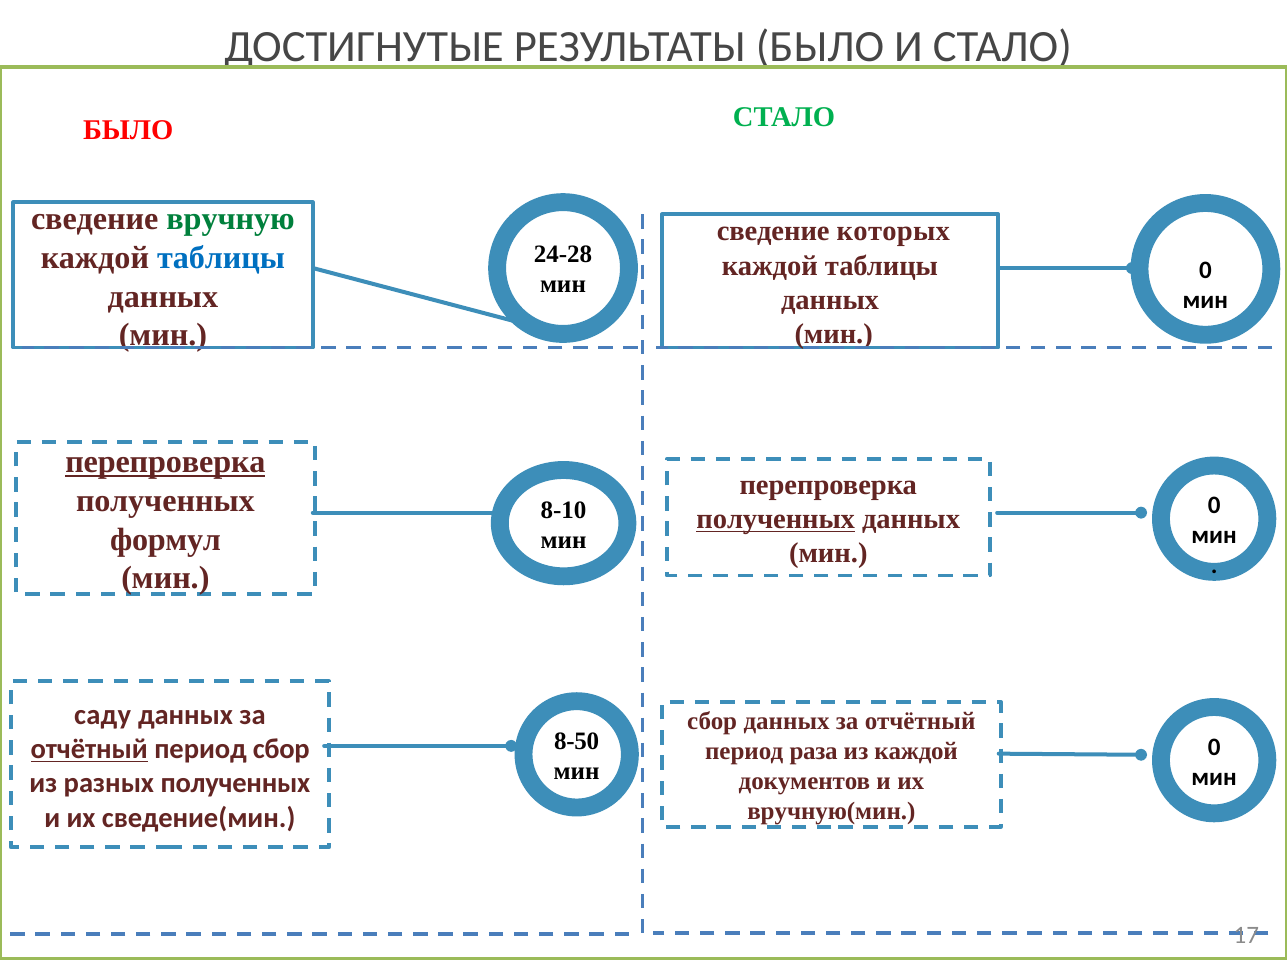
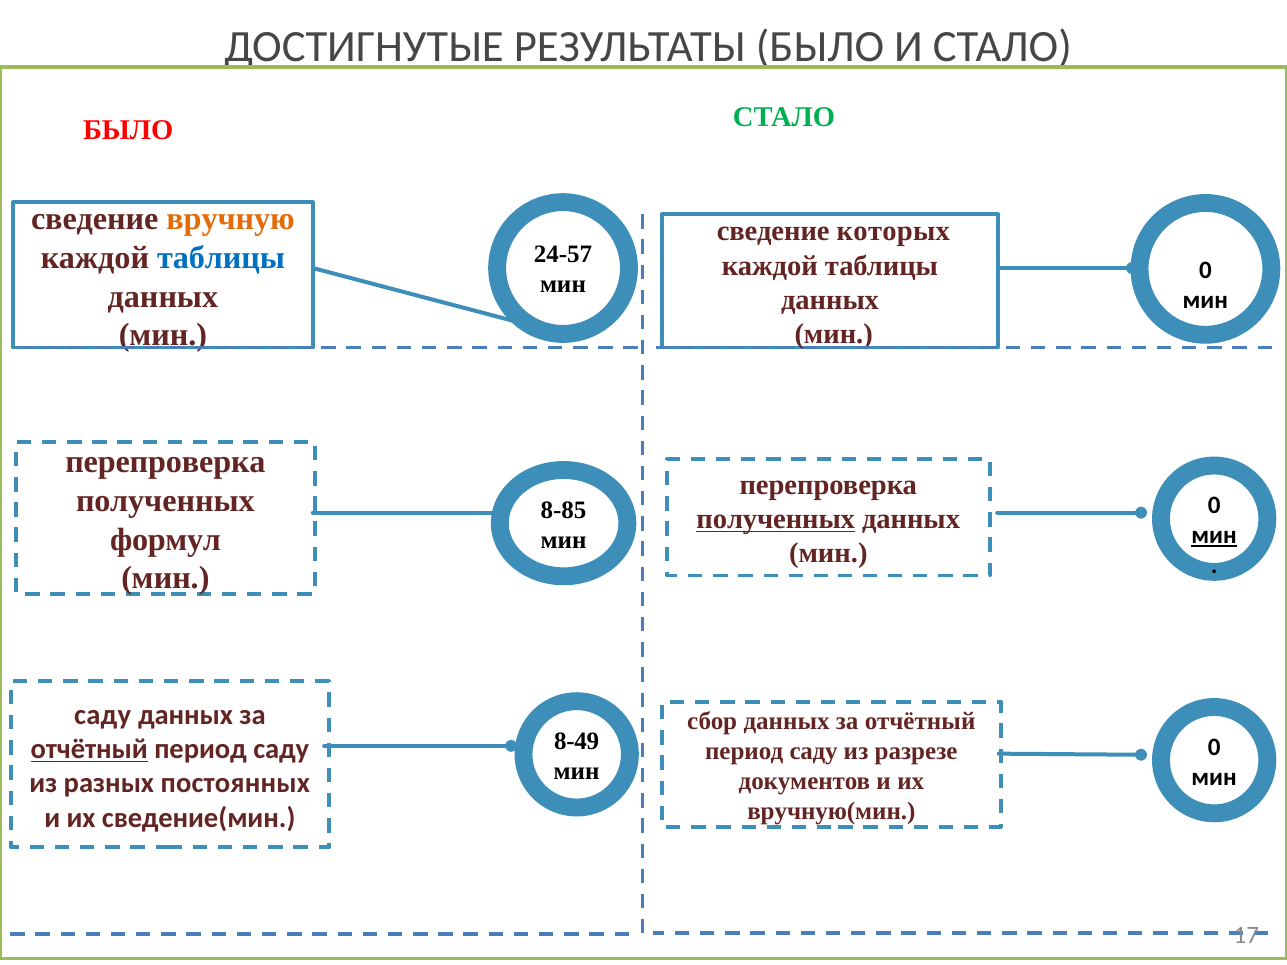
вручную colour: green -> orange (231, 219)
24-28: 24-28 -> 24-57 (563, 255)
перепроверка underline: present -> none (165, 462)
8-10: 8-10 -> 8-85 (563, 510)
мин underline: none -> present (1214, 536)
8-50: 8-50 -> 8-49 (577, 741)
сбор: сбор -> саду (281, 749)
раза: раза -> саду (814, 751)
из каждой: каждой -> разрезе (916, 751)
разных полученных: полученных -> постоянных (235, 784)
